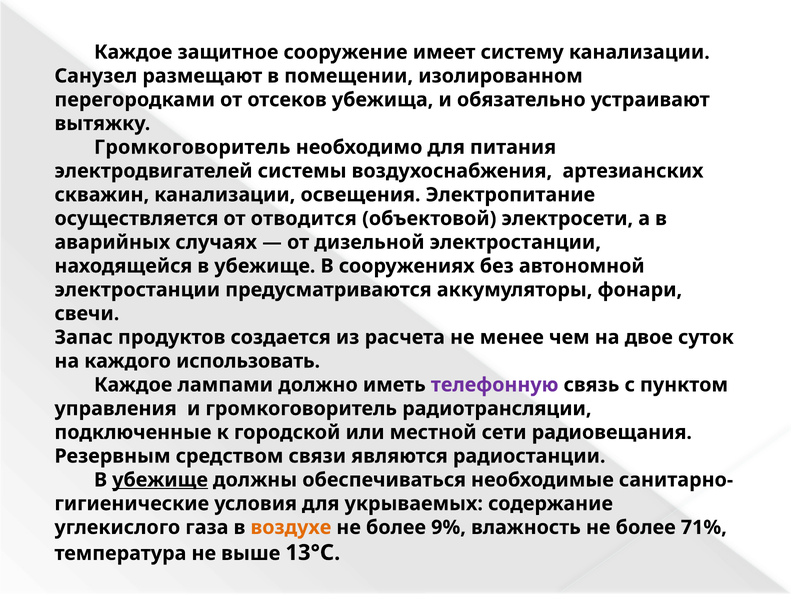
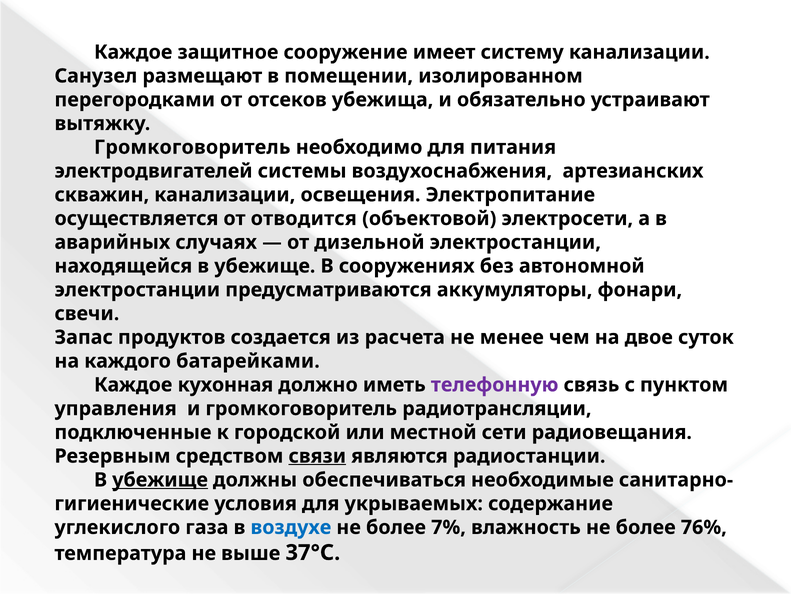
использовать: использовать -> батарейками (248, 361)
лампами: лампами -> кухонная (225, 384)
связи underline: none -> present (317, 456)
воздухе colour: orange -> blue (291, 527)
9%: 9% -> 7% (449, 527)
71%: 71% -> 76% (704, 527)
13°С: 13°С -> 37°С (313, 552)
